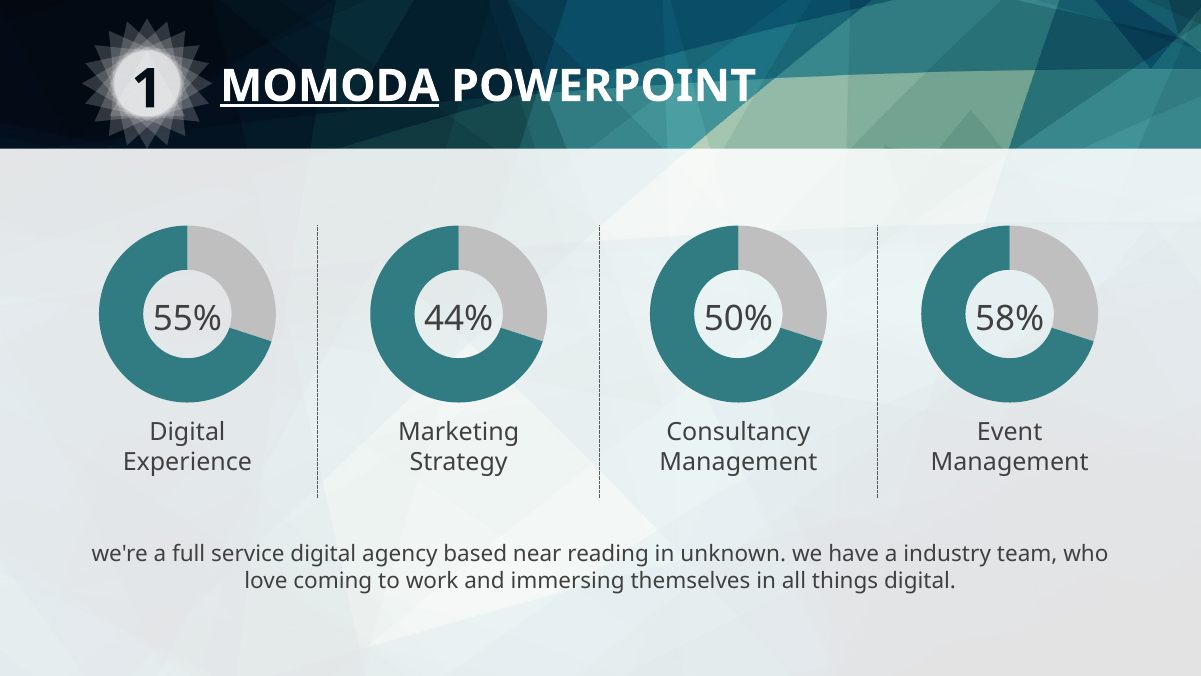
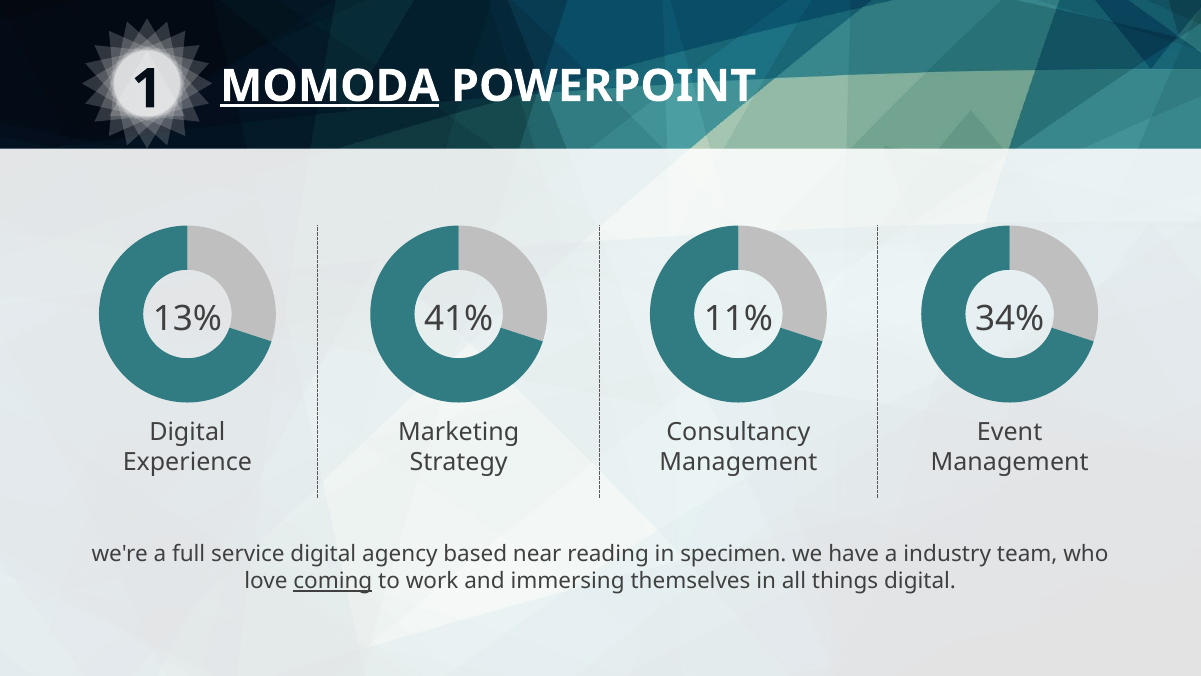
55%: 55% -> 13% (187, 319)
44%: 44% -> 41% (459, 319)
50%: 50% -> 11% (738, 319)
58%: 58% -> 34% (1010, 319)
unknown: unknown -> specimen (733, 554)
coming underline: none -> present (333, 581)
